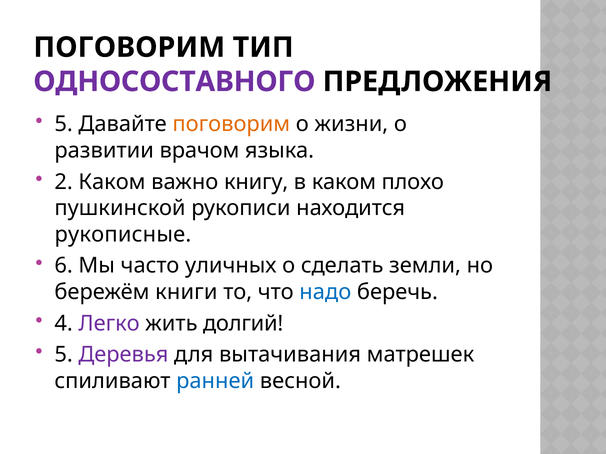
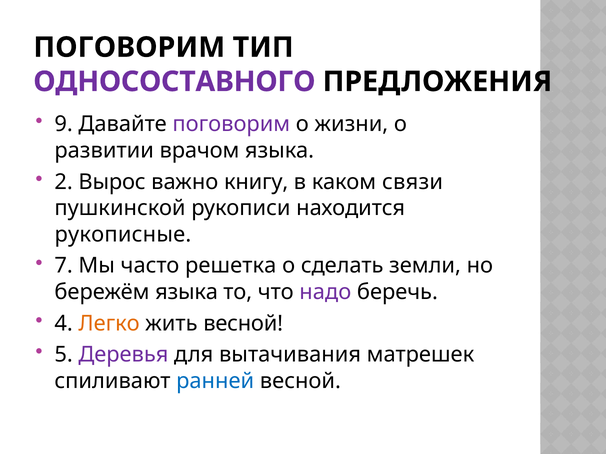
5: 5 -> 9 (64, 124)
поговорим colour: orange -> purple (231, 124)
2 Каком: Каком -> Вырос (112, 182)
плохо: плохо -> связи (413, 182)
6: 6 -> 7 (64, 266)
уличных: уличных -> решетка (231, 266)
бережём книги: книги -> языка (187, 292)
надо colour: blue -> purple (325, 292)
Легко colour: purple -> orange (109, 324)
жить долгий: долгий -> весной (243, 324)
